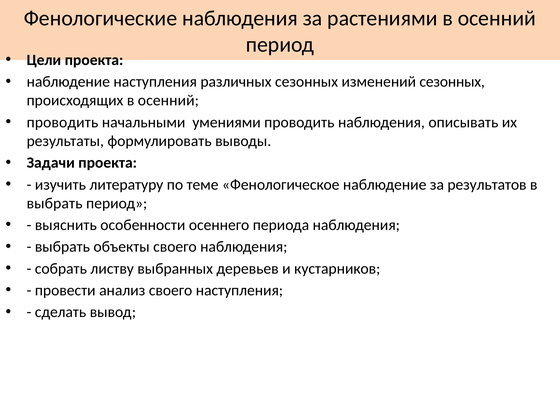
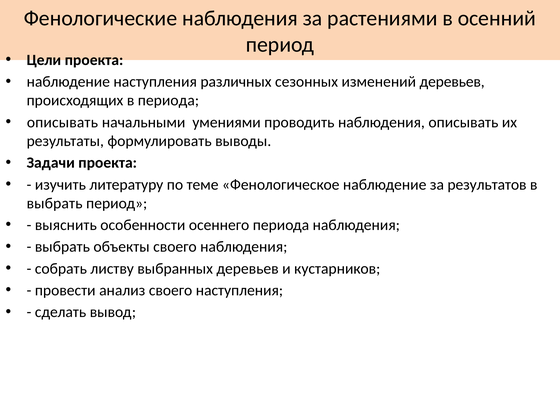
изменений сезонных: сезонных -> деревьев (452, 82)
происходящих в осенний: осенний -> периода (168, 101)
проводить: проводить -> описывать (62, 122)
